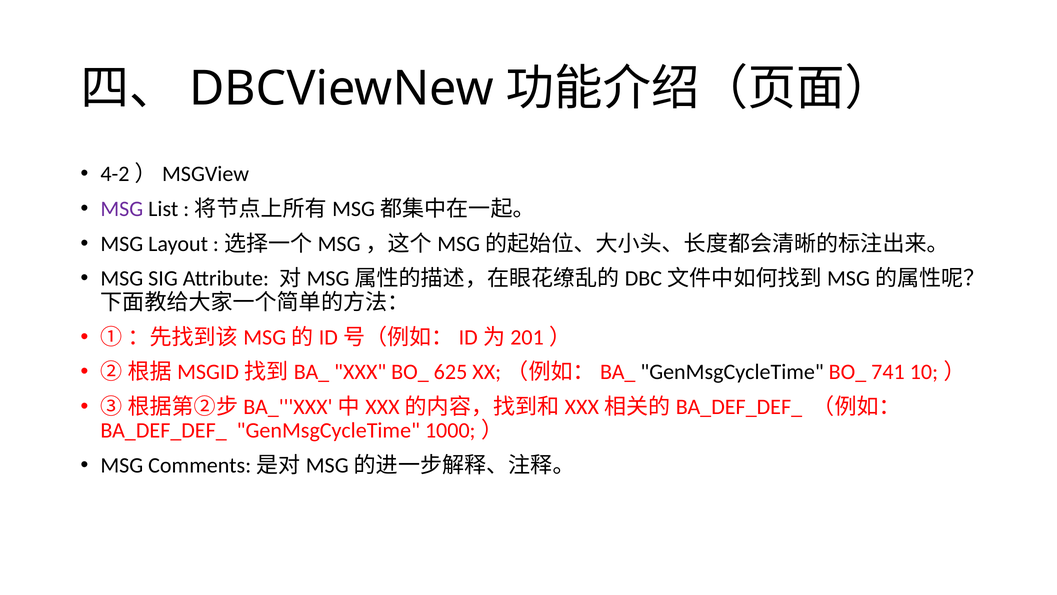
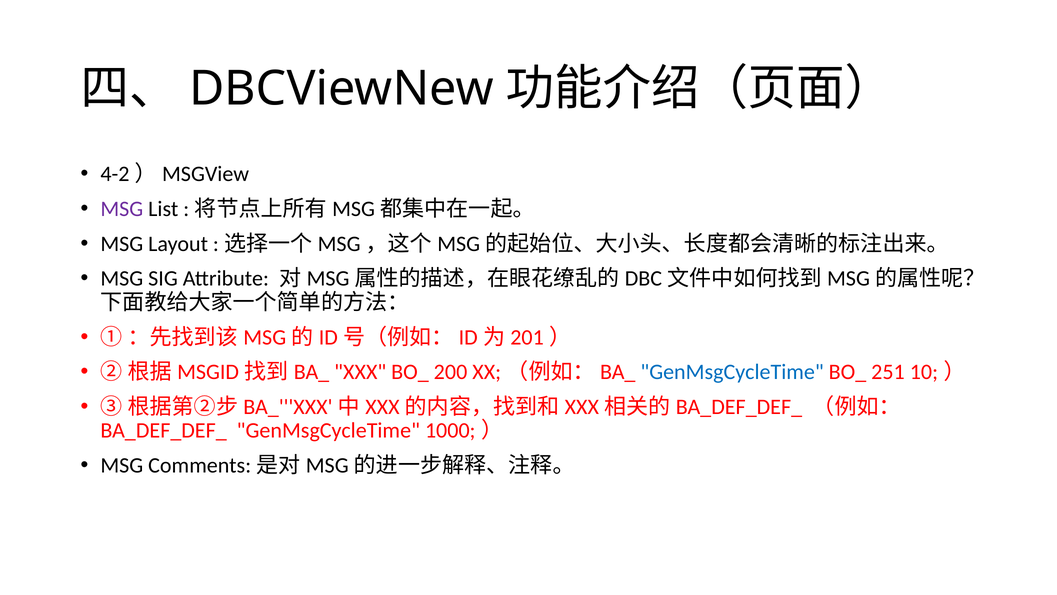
625: 625 -> 200 (451, 372)
GenMsgCycleTime colour: black -> blue (732, 372)
741: 741 -> 251 (888, 372)
